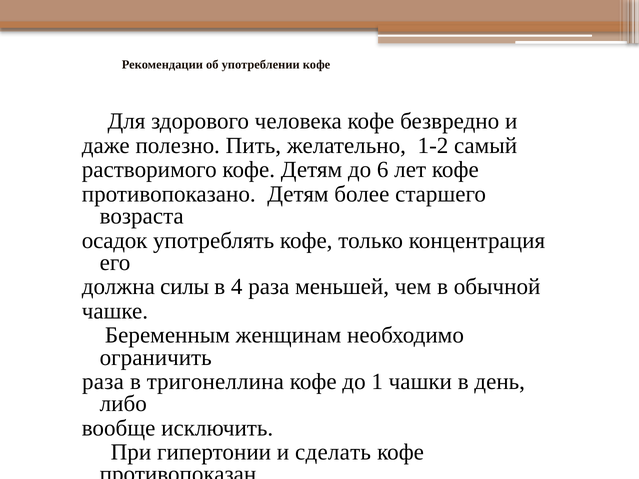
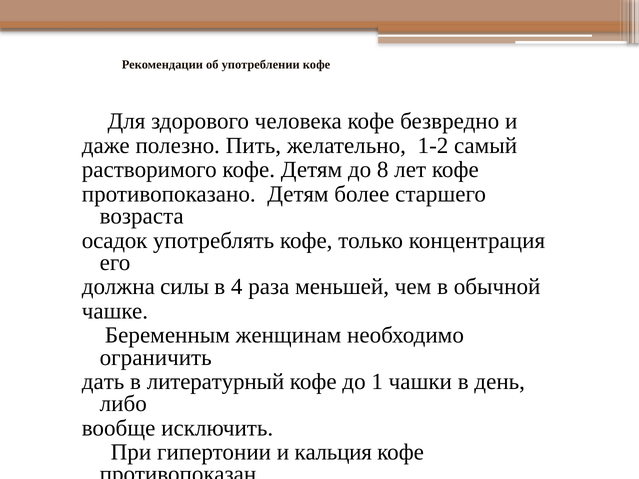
6: 6 -> 8 (383, 170)
раза: раза -> дать (103, 382)
тригонеллина: тригонеллина -> литературный (216, 382)
сделать: сделать -> кальция (333, 452)
